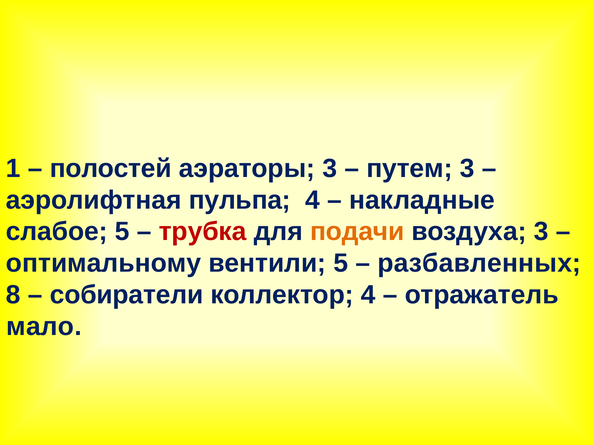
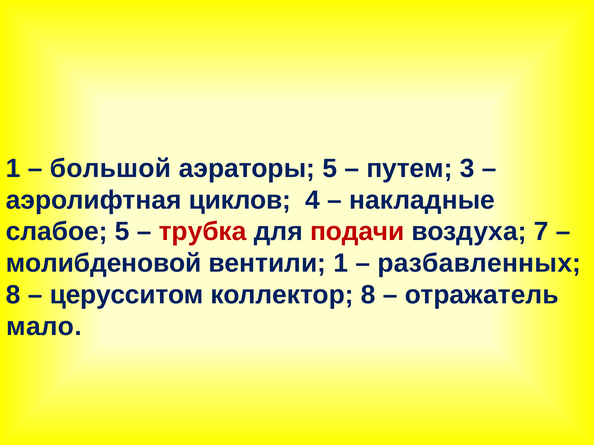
полостей: полостей -> большой (111, 169)
аэраторы 3: 3 -> 5 (330, 169)
пульпа: пульпа -> циклов (240, 200)
подачи colour: orange -> red (357, 232)
воздуха 3: 3 -> 7 (541, 232)
оптимальному: оптимальному -> молибденовой (104, 264)
вентили 5: 5 -> 1 (341, 264)
собиратели: собиратели -> церусситом (127, 295)
коллектор 4: 4 -> 8 (368, 295)
